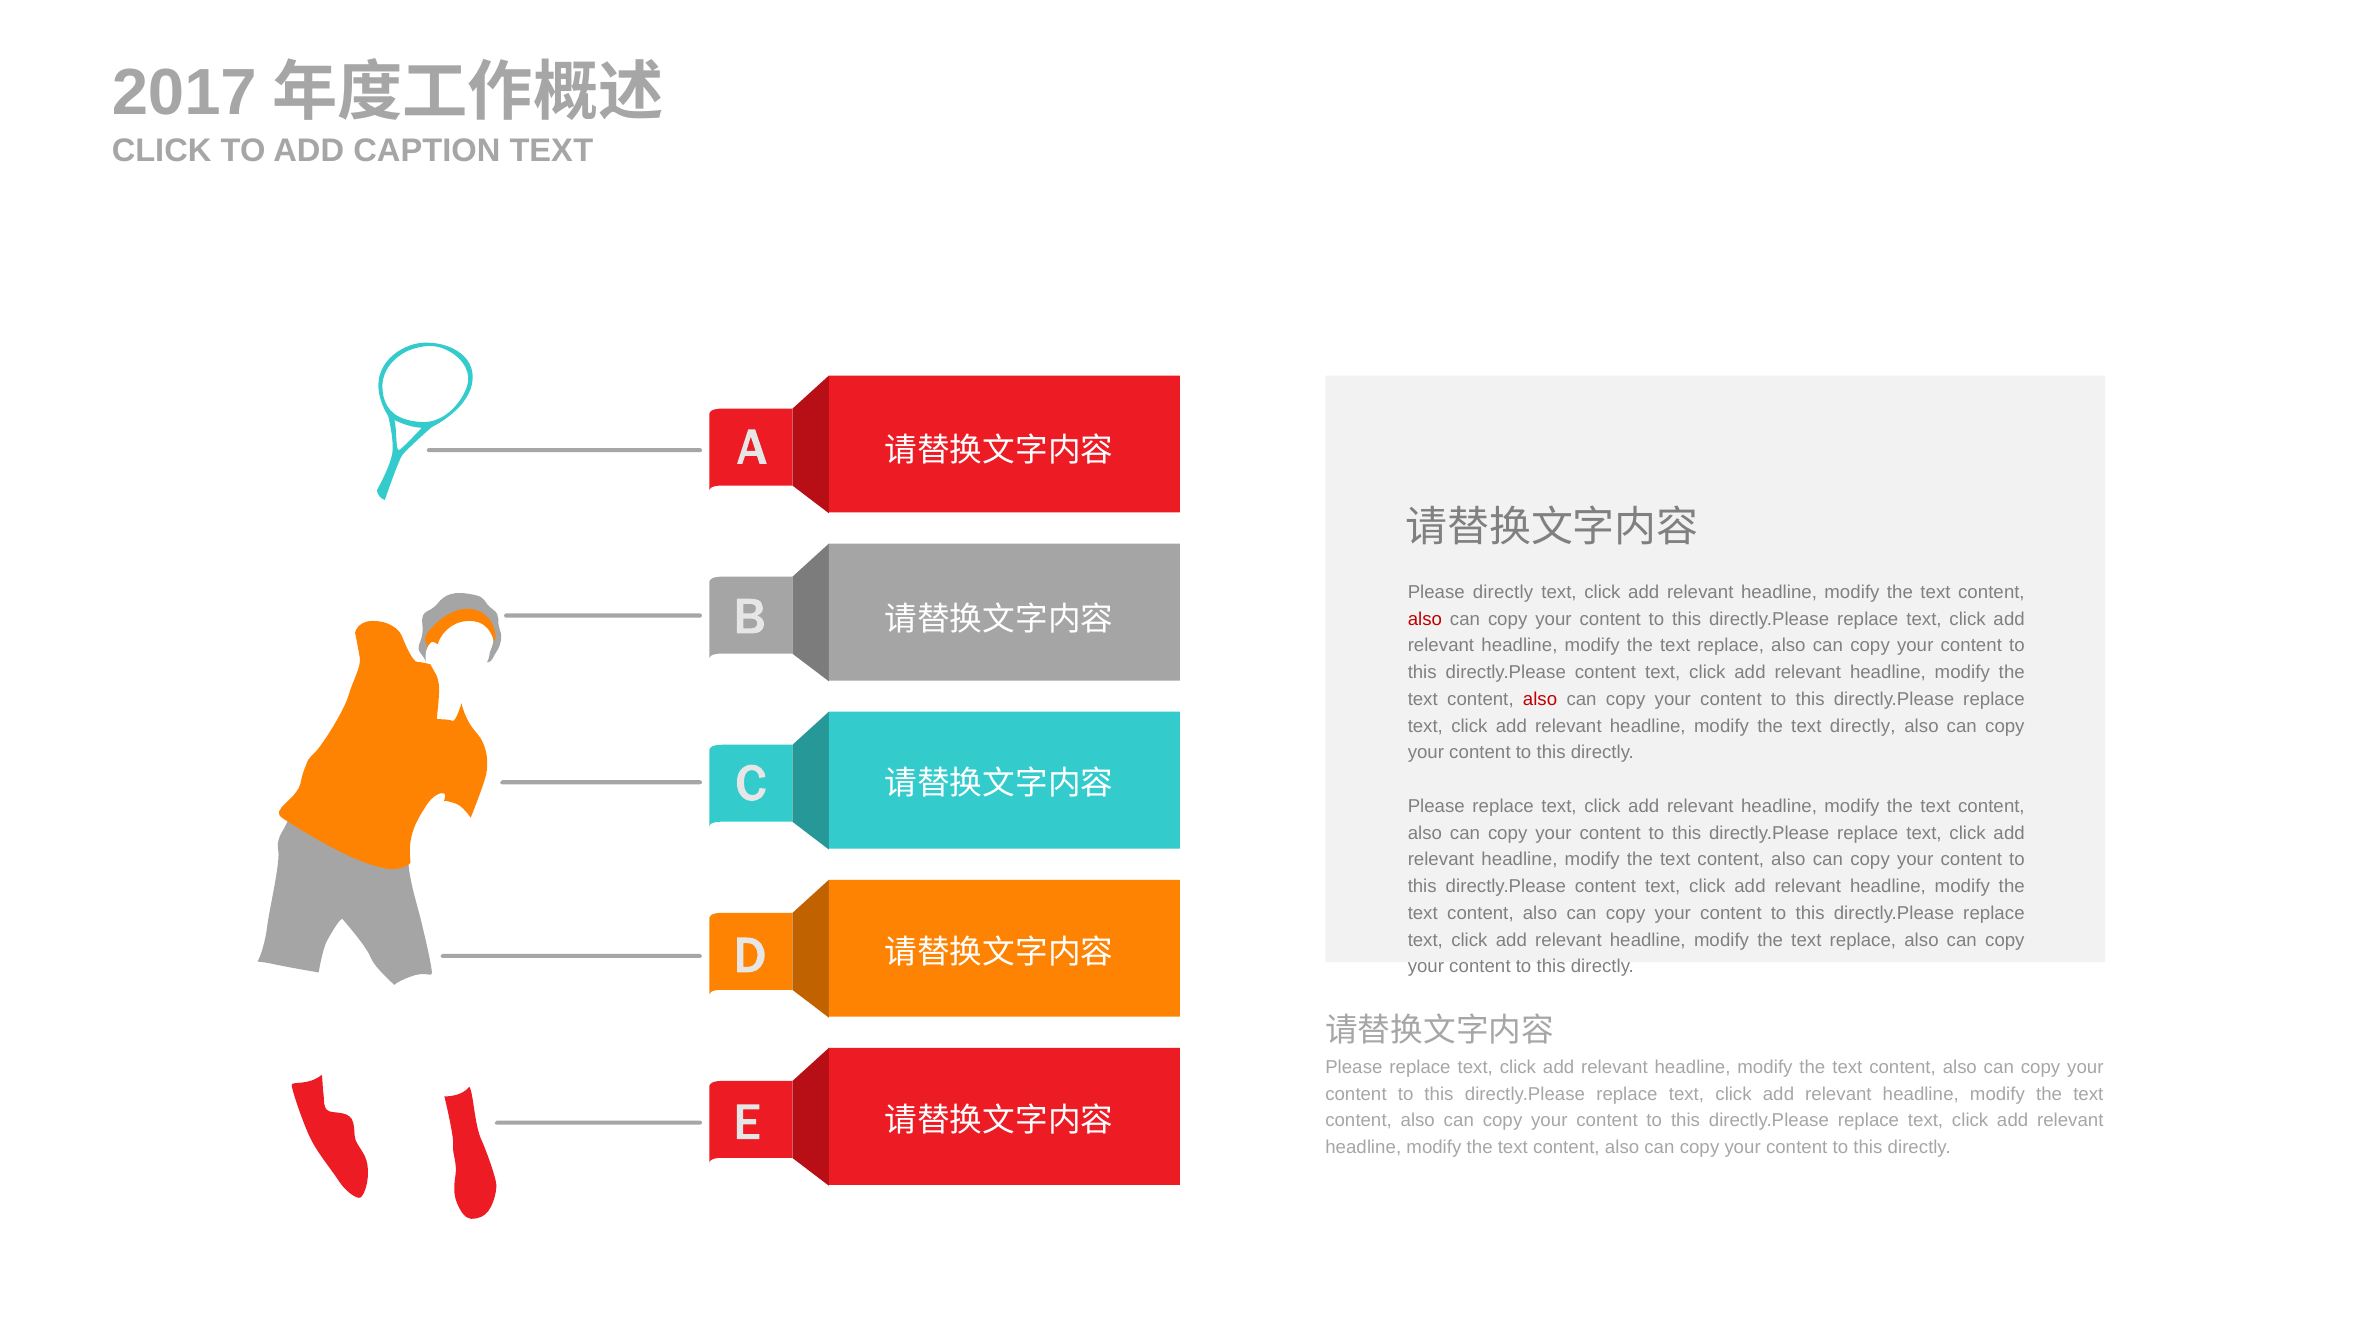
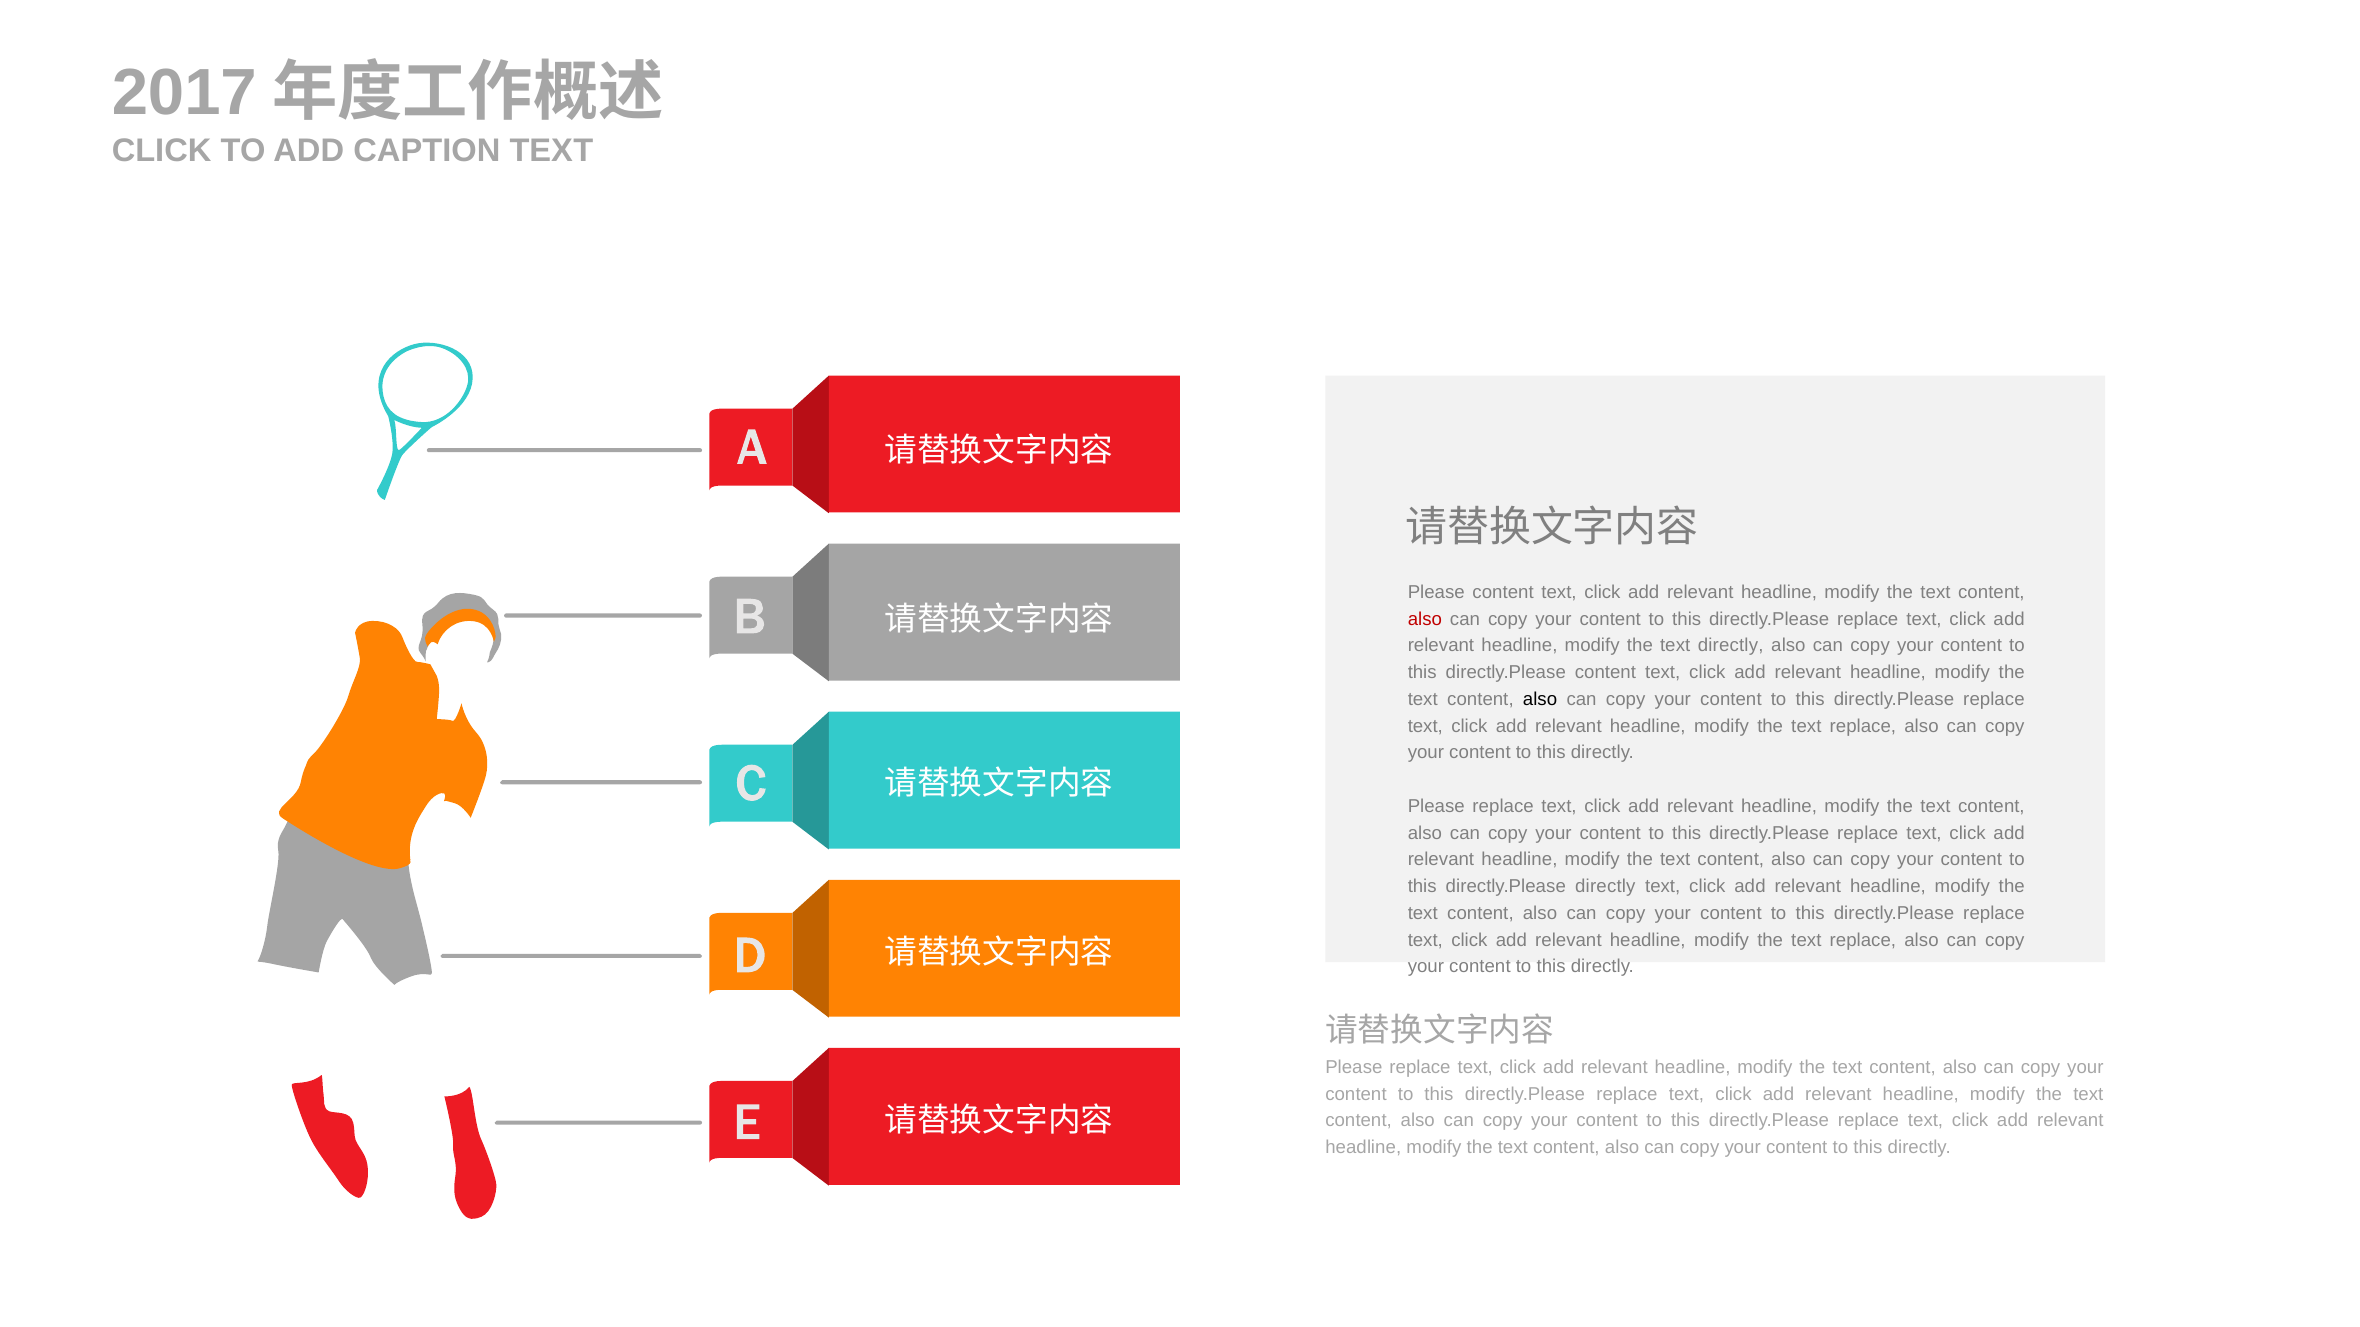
Please directly: directly -> content (1503, 592)
replace: replace -> directly (1731, 646)
also colour: red -> black (1540, 699)
directly: directly -> replace (1863, 726)
content: content -> directly (1605, 887)
